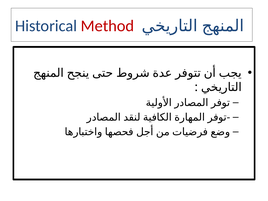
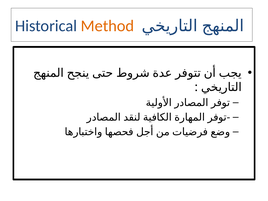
Method colour: red -> orange (107, 26)
